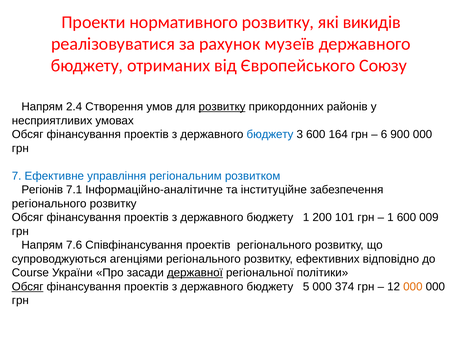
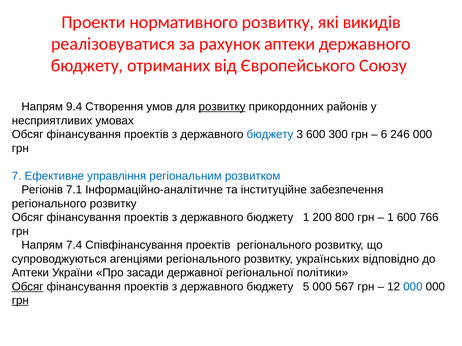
рахунок музеїв: музеїв -> аптеки (290, 44)
2.4: 2.4 -> 9.4 (74, 107)
164: 164 -> 300 (338, 135)
900: 900 -> 246 (400, 135)
101: 101 -> 800 (345, 218)
009: 009 -> 766 (429, 218)
7.6: 7.6 -> 7.4 (74, 245)
ефективних: ефективних -> українських (328, 259)
Course: Course -> Аптеки (30, 273)
державної underline: present -> none (195, 273)
374: 374 -> 567 (345, 287)
000 colour: orange -> blue (413, 287)
грн underline: none -> present (20, 301)
